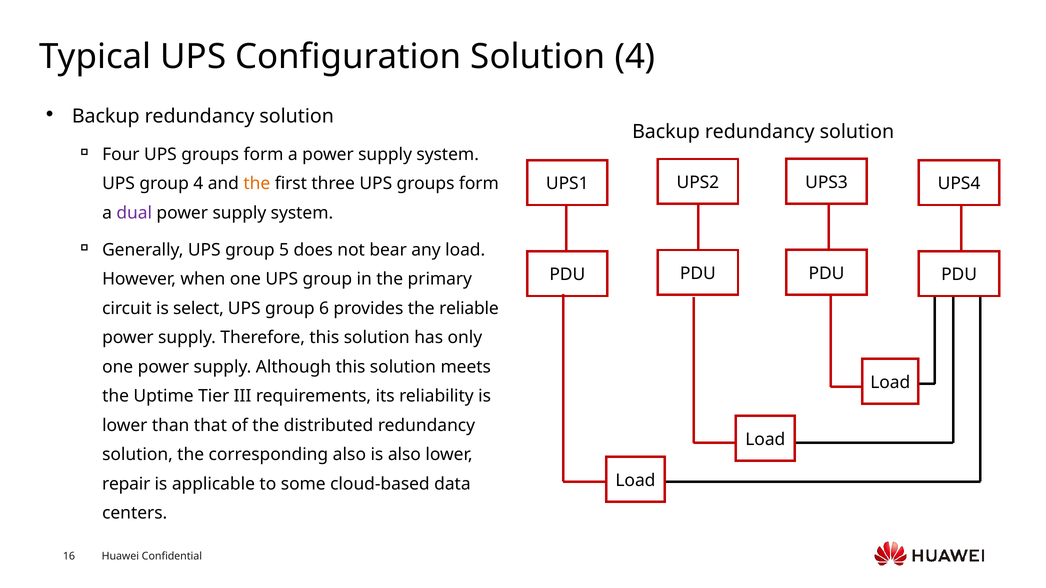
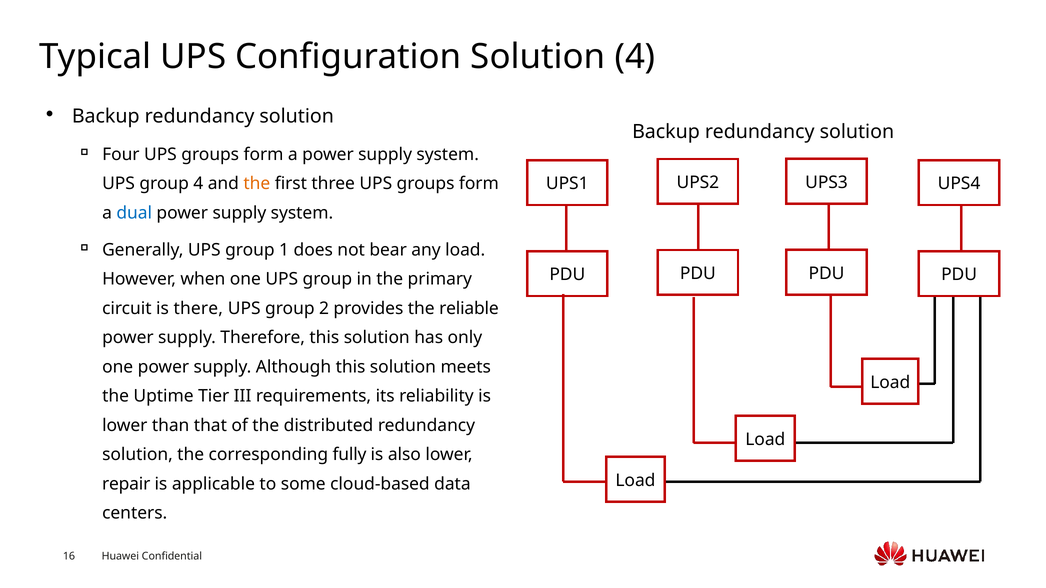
dual colour: purple -> blue (134, 213)
5: 5 -> 1 (284, 250)
select: select -> there (198, 309)
6: 6 -> 2 (324, 309)
corresponding also: also -> fully (350, 455)
